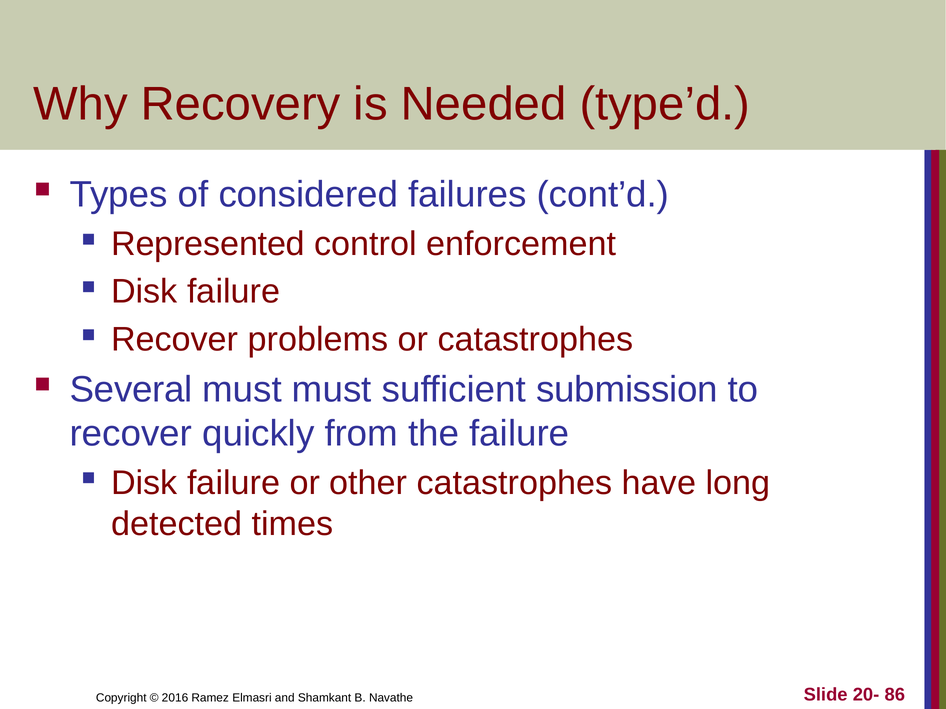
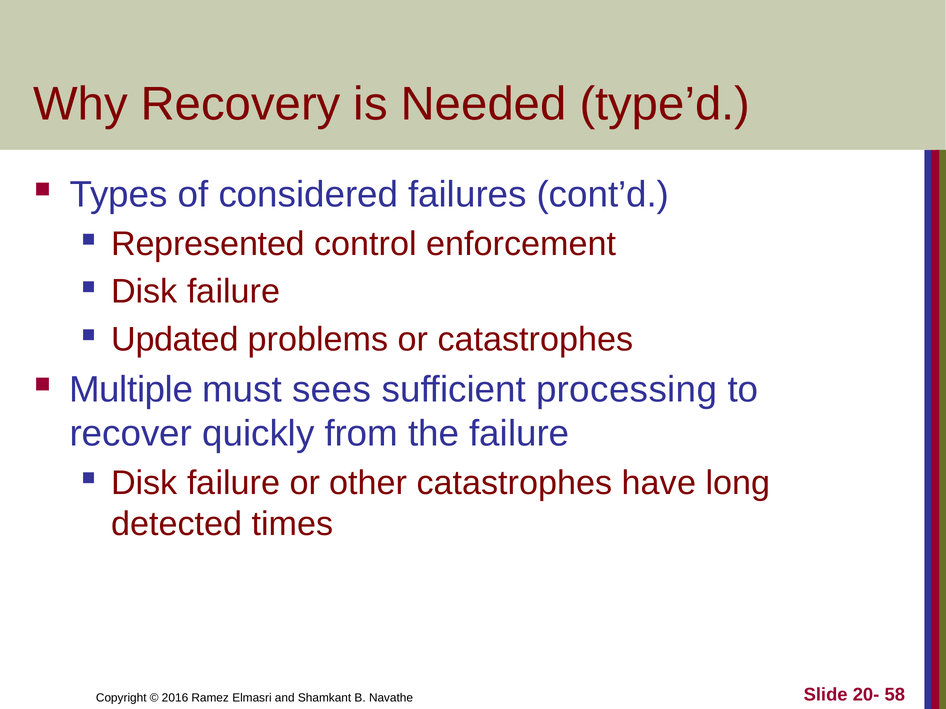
Recover: Recover -> Updated (175, 340)
Several: Several -> Multiple (131, 390)
must must: must -> sees (332, 390)
submission: submission -> processing (627, 390)
86: 86 -> 58 (895, 695)
